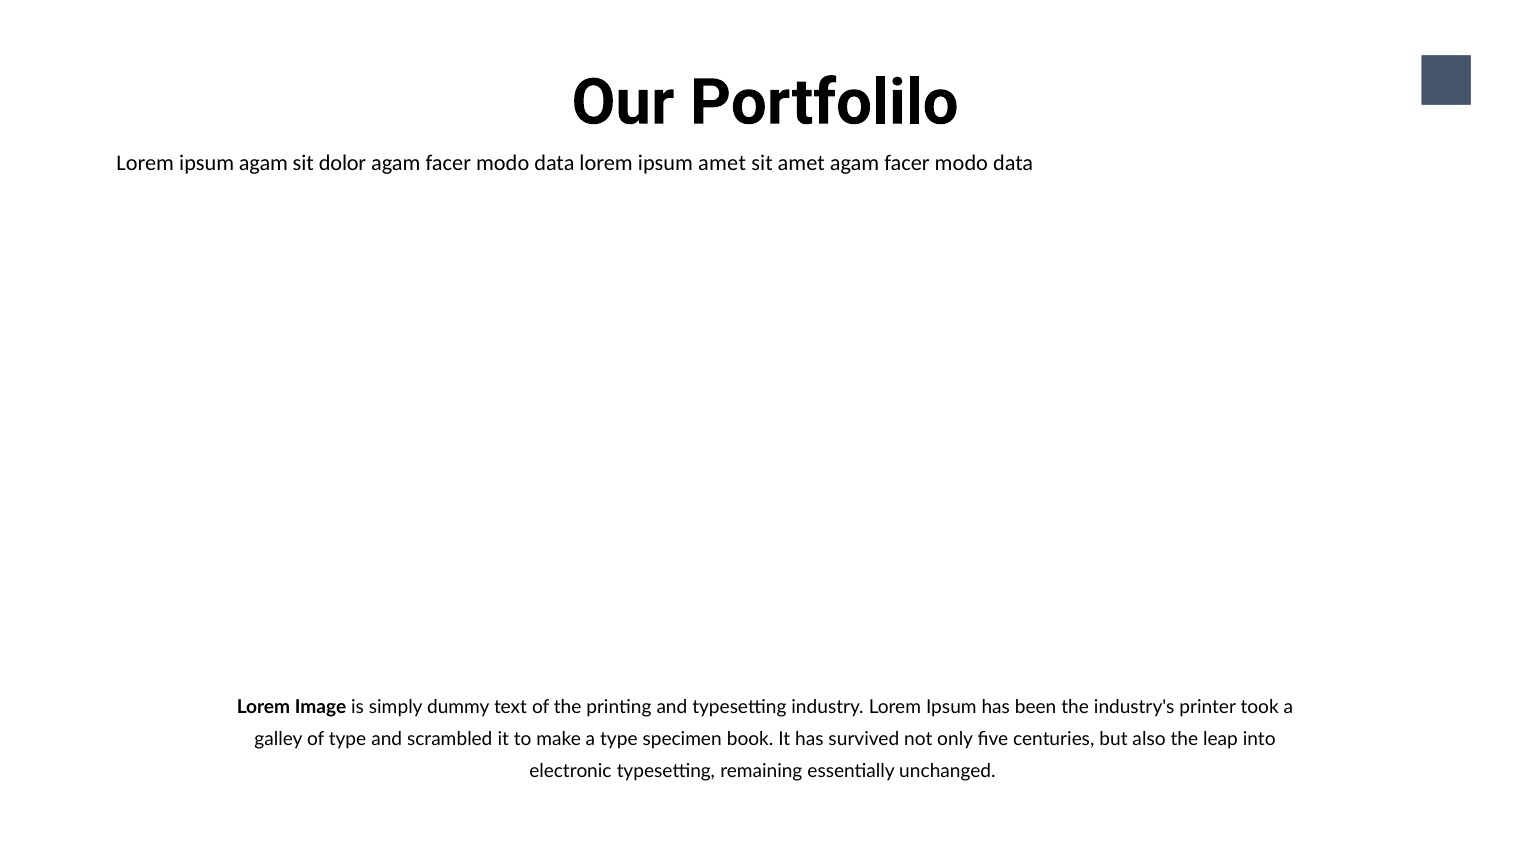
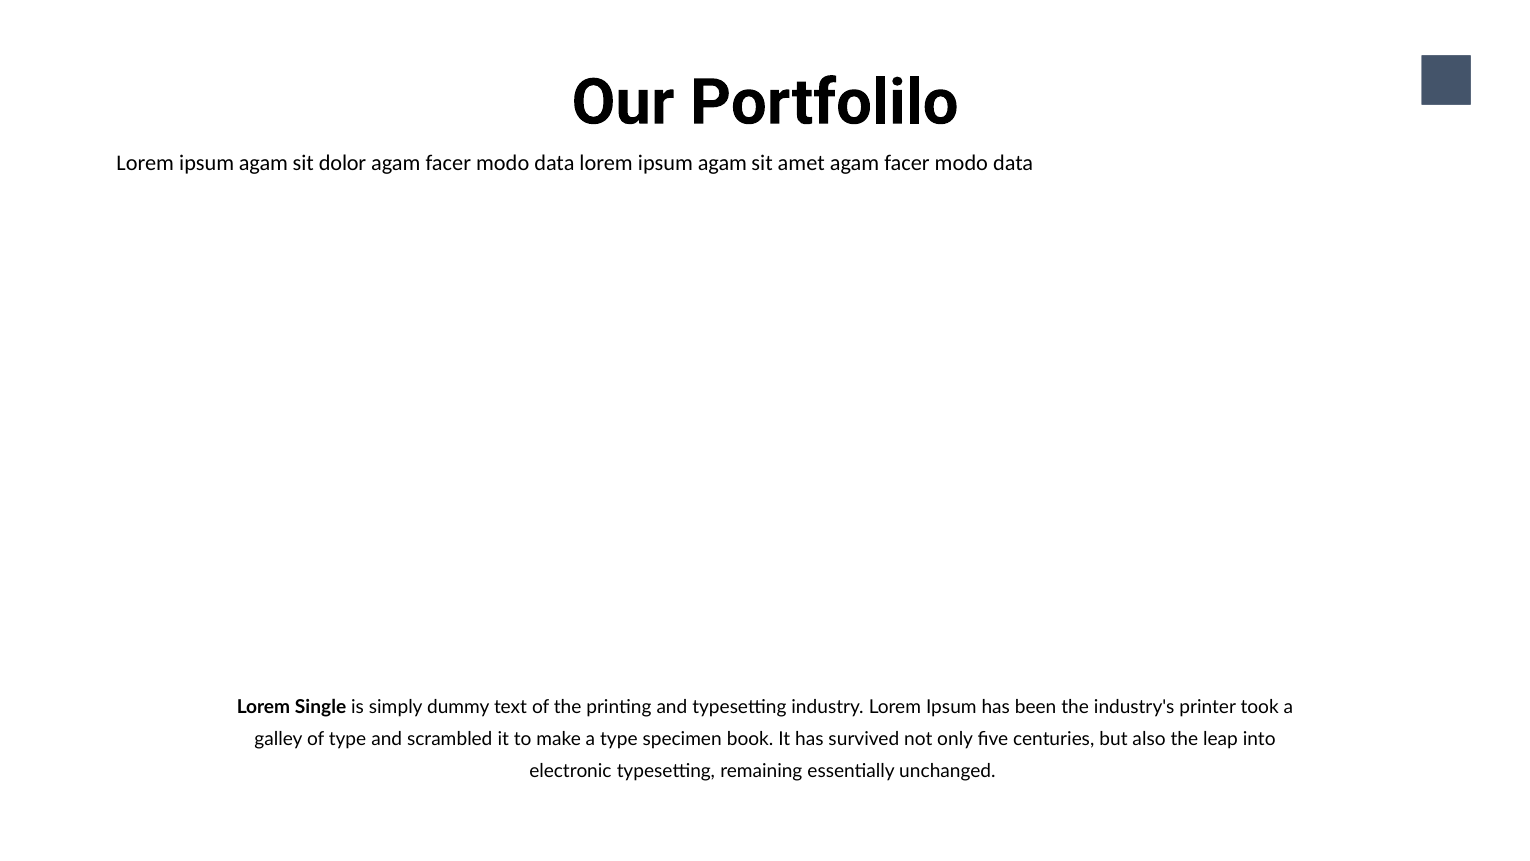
data lorem ipsum amet: amet -> agam (722, 163)
Image: Image -> Single (321, 707)
